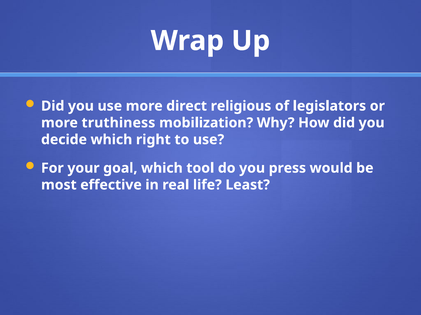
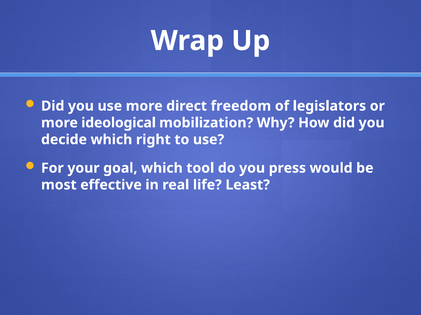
religious: religious -> freedom (241, 106)
truthiness: truthiness -> ideological (119, 123)
